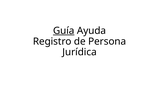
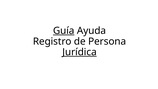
Jurídica underline: none -> present (80, 52)
